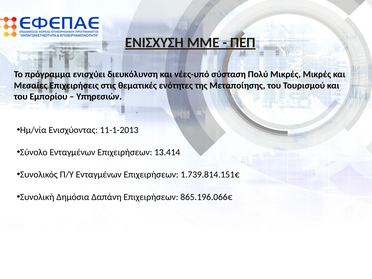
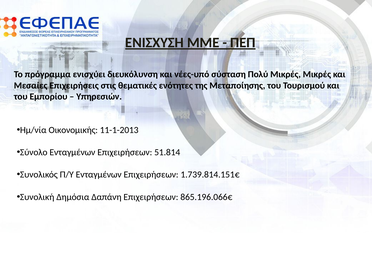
Ενισχύοντας: Ενισχύοντας -> Οικονομικής (73, 130)
13.414: 13.414 -> 51.814 (167, 152)
